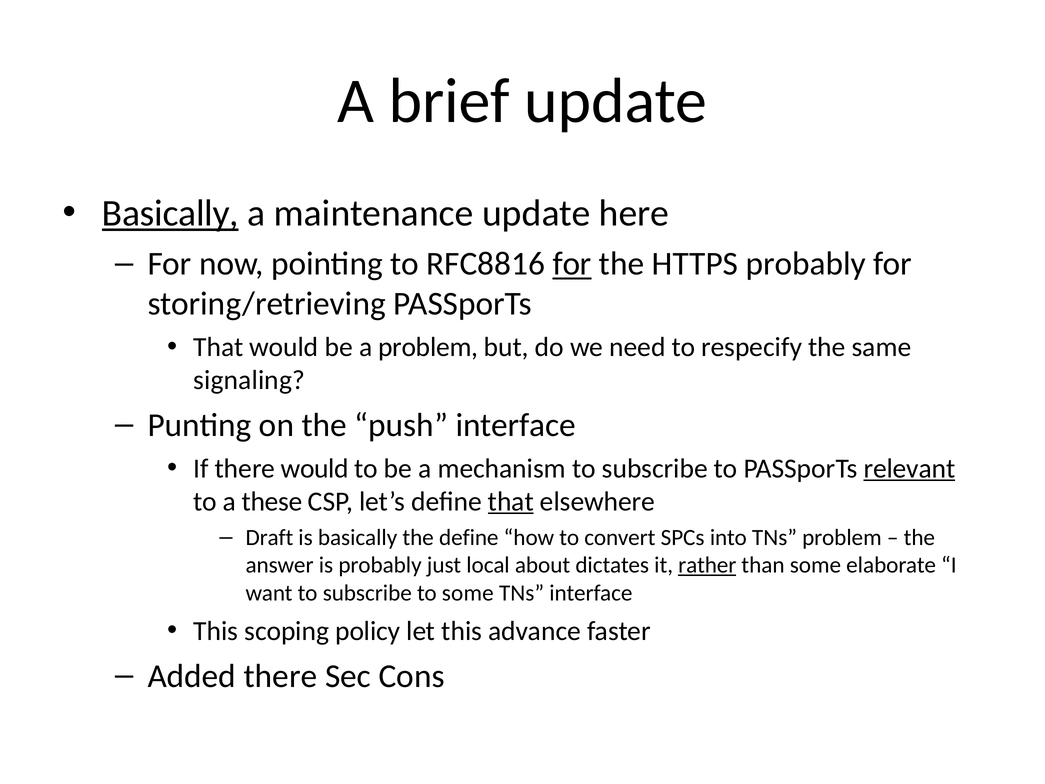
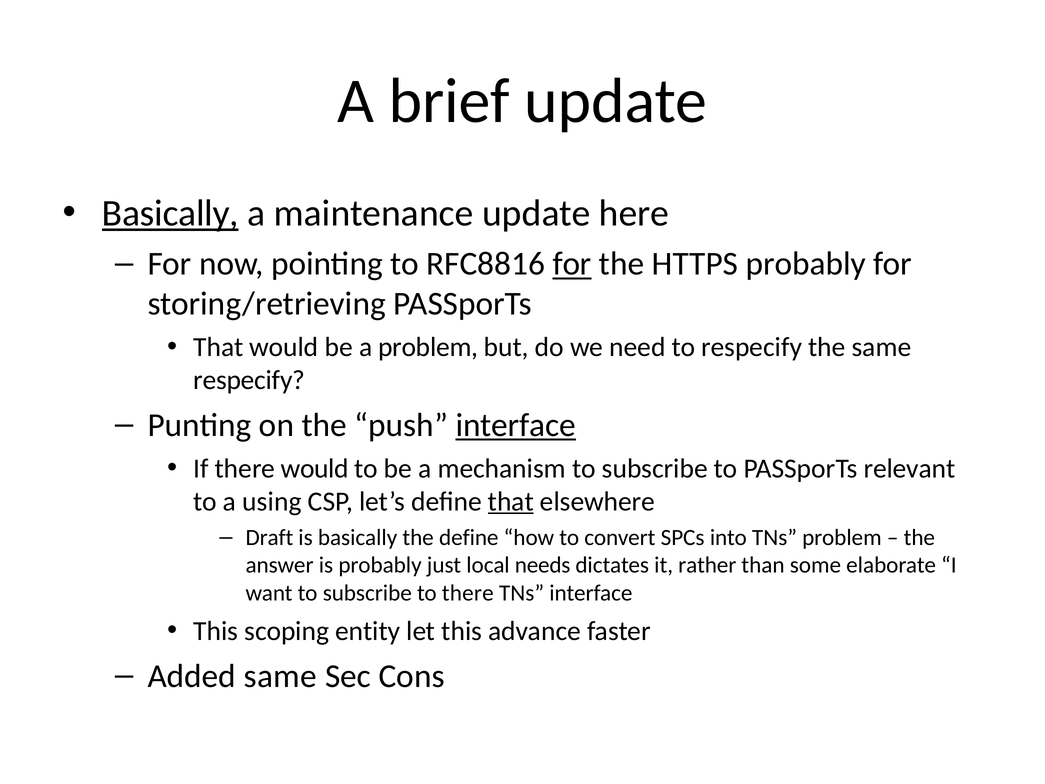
signaling: signaling -> respecify (249, 380)
interface underline: none -> present (516, 425)
relevant underline: present -> none (909, 468)
these: these -> using (272, 501)
about: about -> needs (543, 565)
rather underline: present -> none (707, 565)
to some: some -> there (468, 593)
policy: policy -> entity (368, 631)
Added there: there -> same (280, 676)
